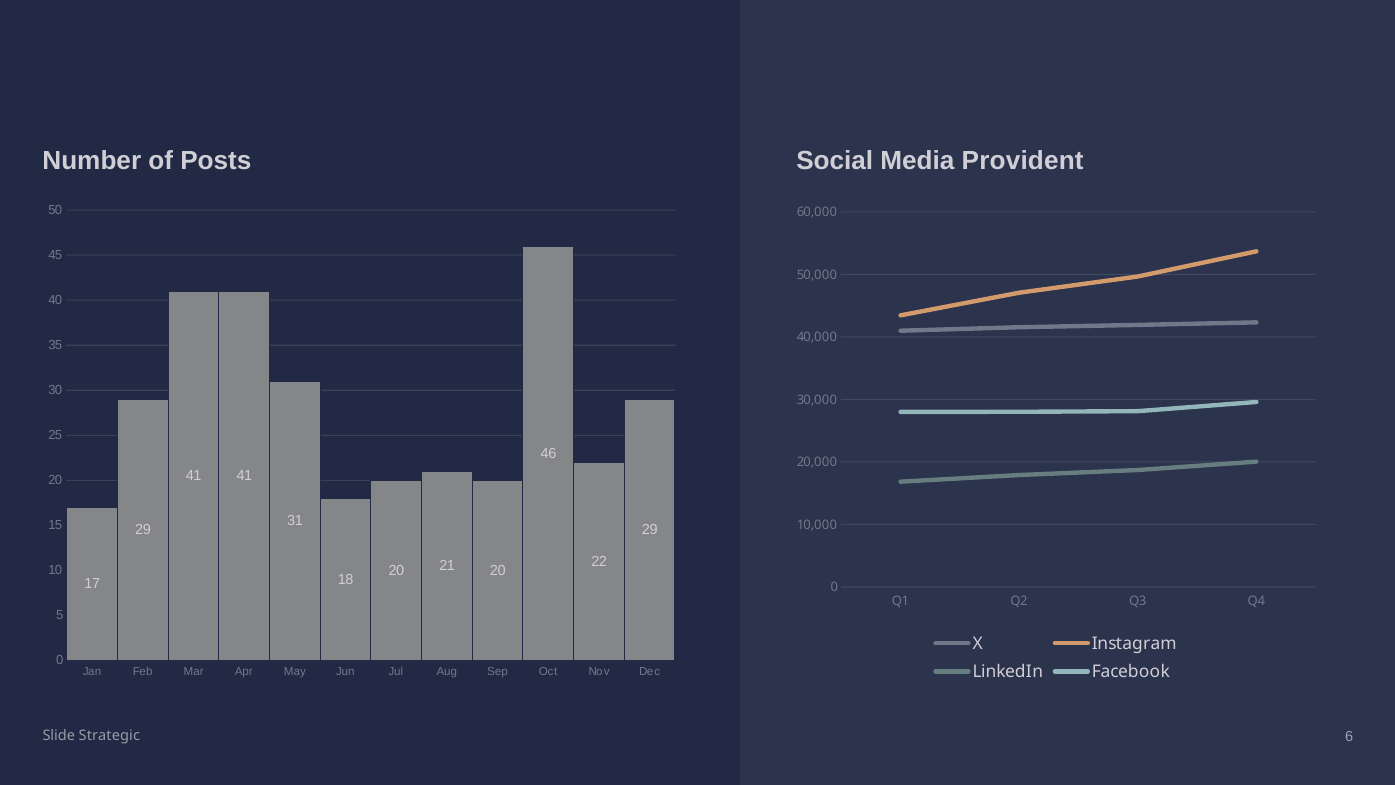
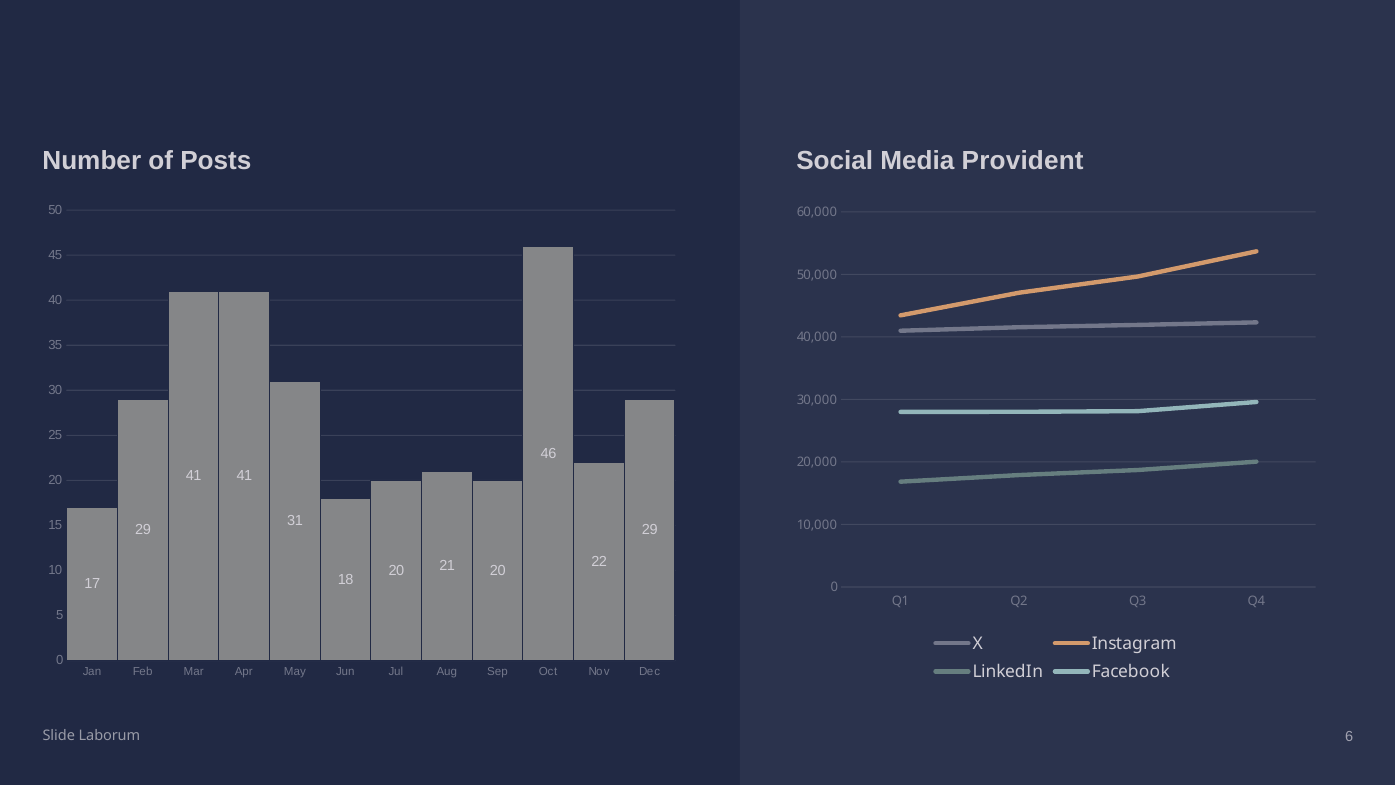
Strategic: Strategic -> Laborum (109, 736)
